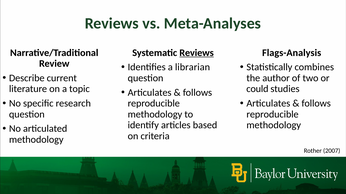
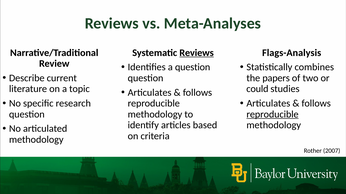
a librarian: librarian -> question (193, 67)
author: author -> papers (276, 78)
reproducible underline: none -> present (273, 115)
